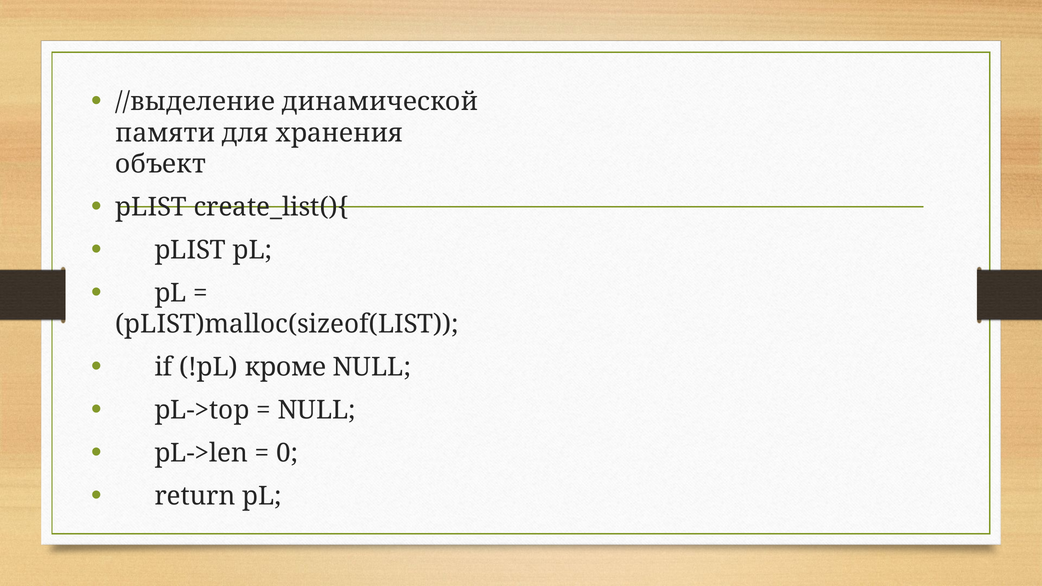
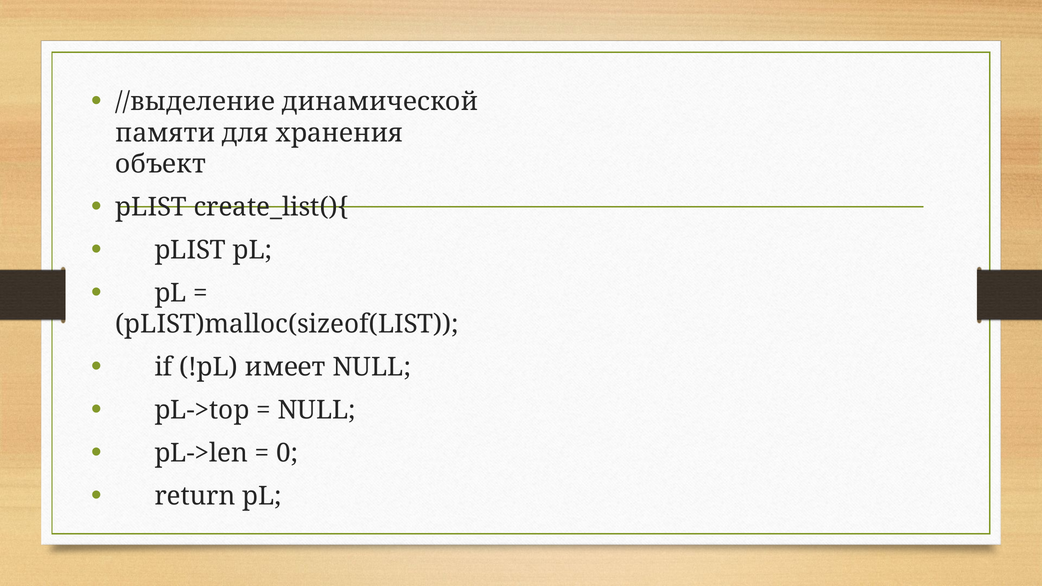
кроме: кроме -> имеет (285, 367)
